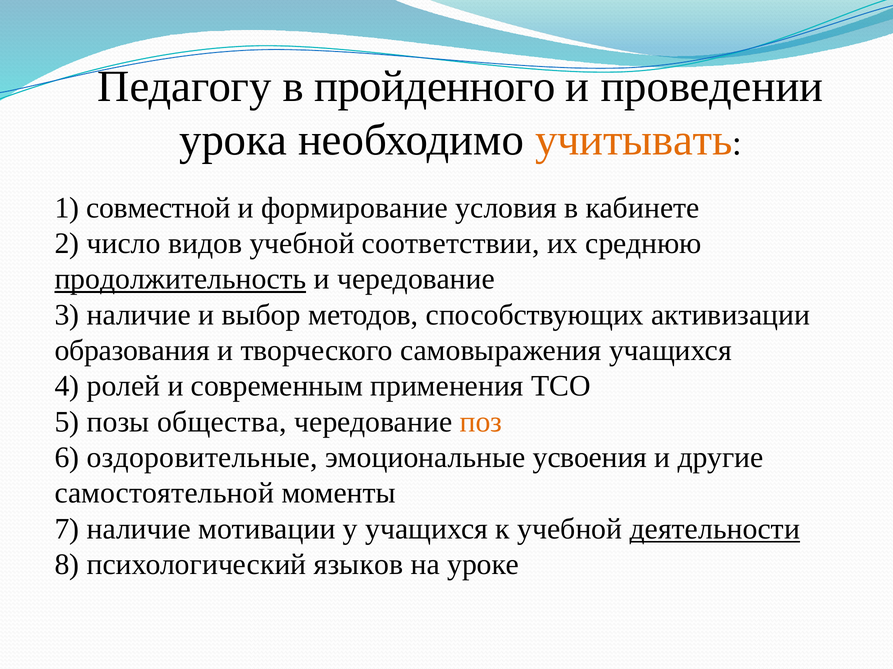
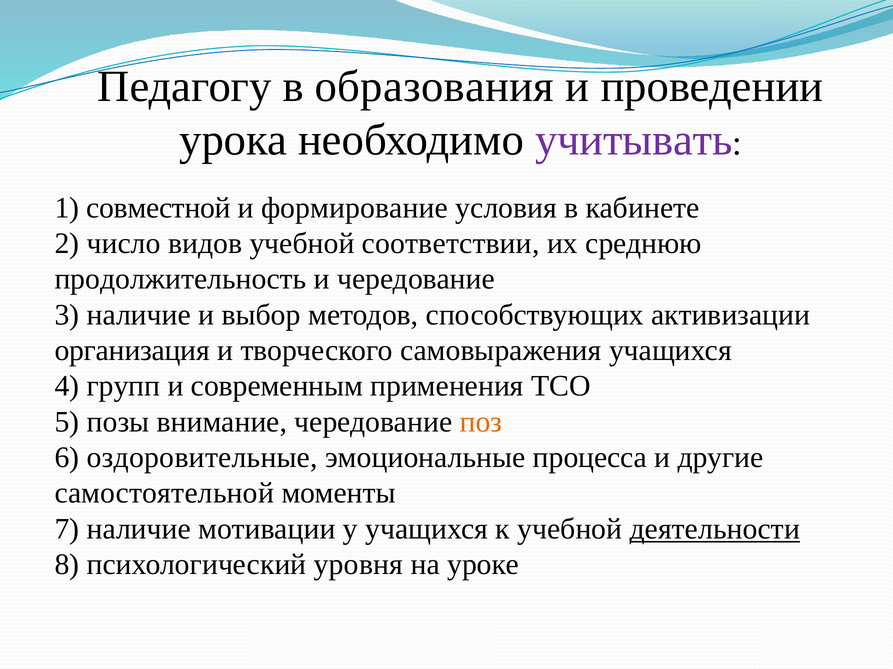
пройденного: пройденного -> образования (434, 87)
учитывать colour: orange -> purple (634, 140)
продолжительность underline: present -> none (180, 279)
образования: образования -> организация (132, 351)
ролей: ролей -> групп (124, 387)
общества: общества -> внимание (222, 422)
усвоения: усвоения -> процесса (590, 458)
языков: языков -> уровня (358, 565)
